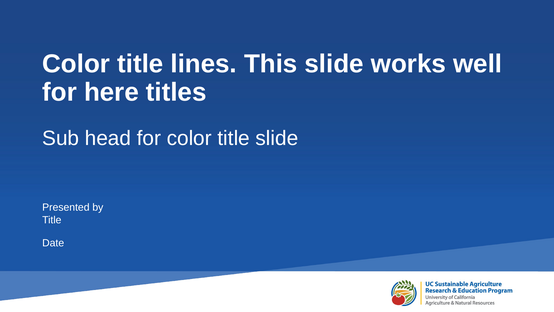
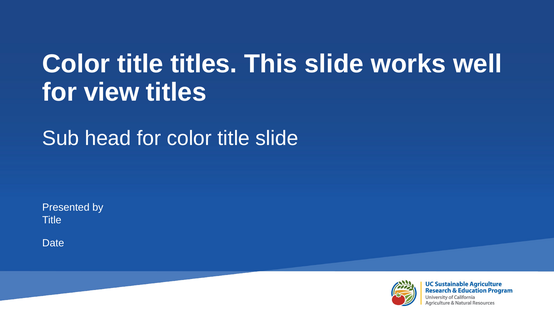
title lines: lines -> titles (204, 64)
here: here -> view (112, 92)
